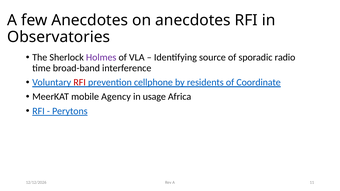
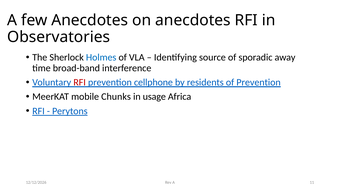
Holmes colour: purple -> blue (101, 57)
radio: radio -> away (285, 57)
of Coordinate: Coordinate -> Prevention (259, 83)
Agency: Agency -> Chunks (116, 97)
